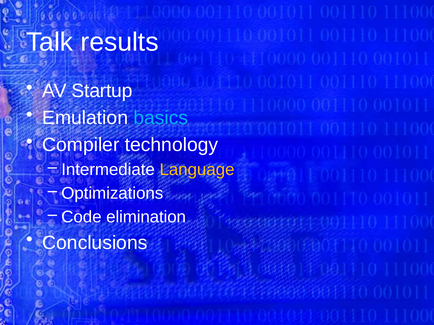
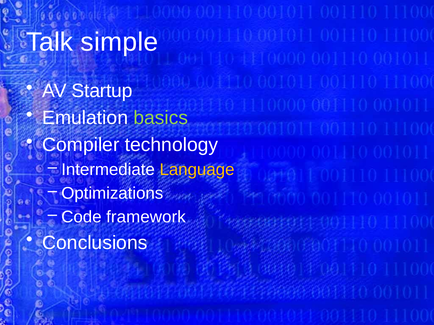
results: results -> simple (119, 42)
basics colour: light blue -> light green (161, 118)
elimination: elimination -> framework (146, 217)
